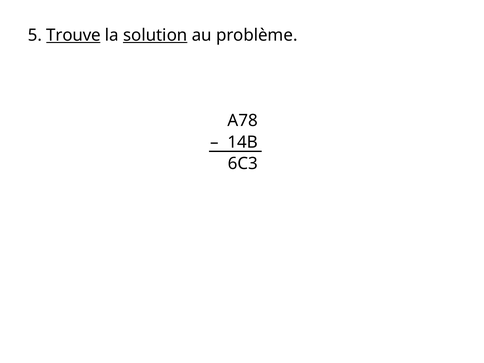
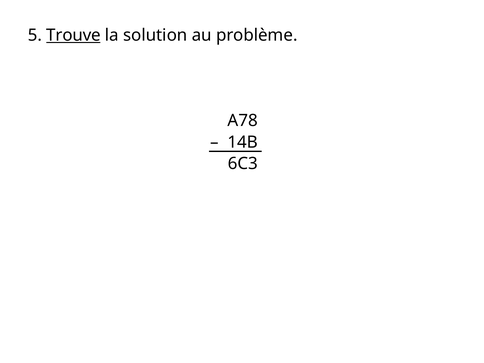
solution underline: present -> none (155, 35)
